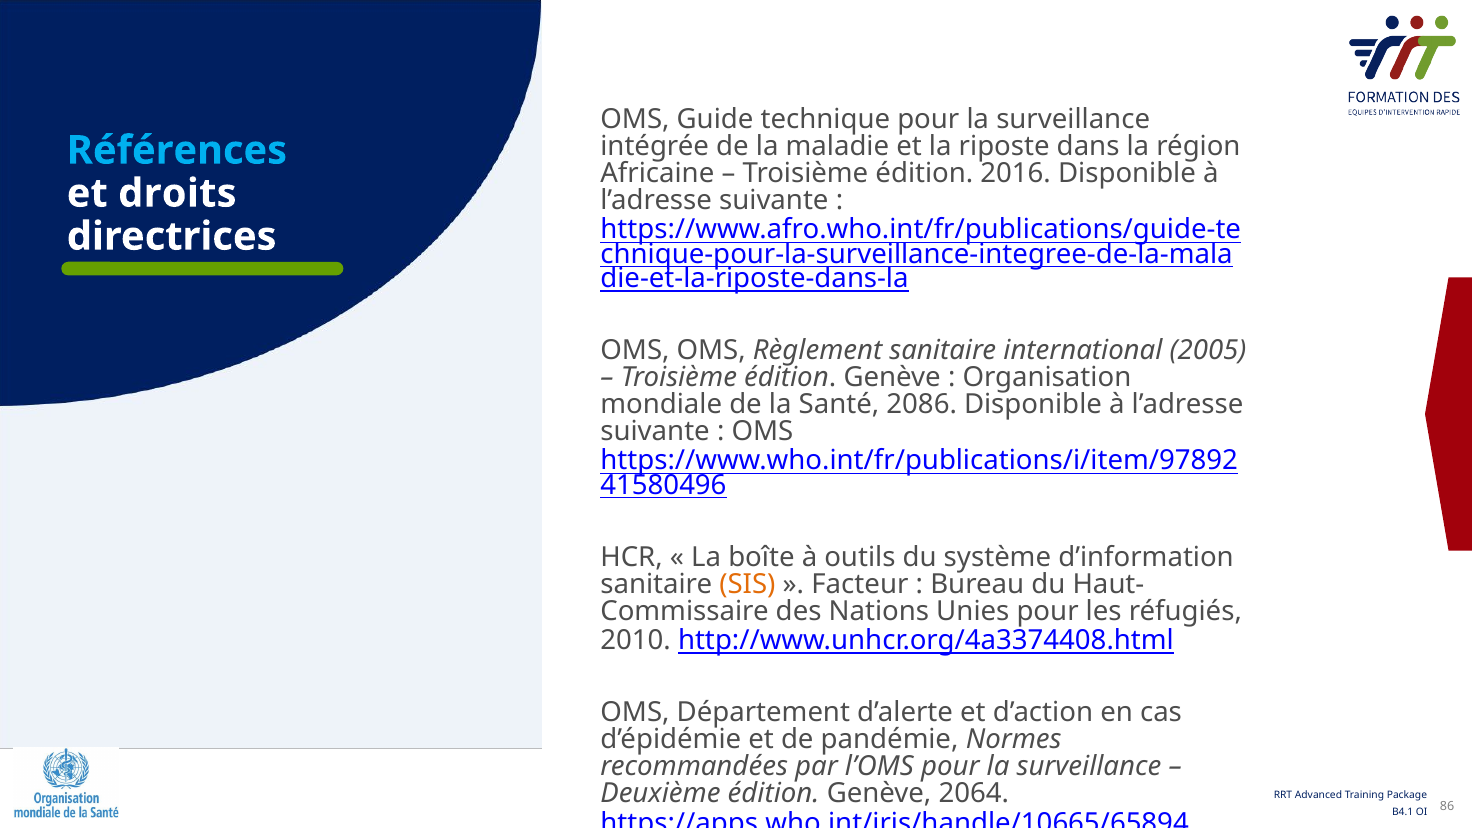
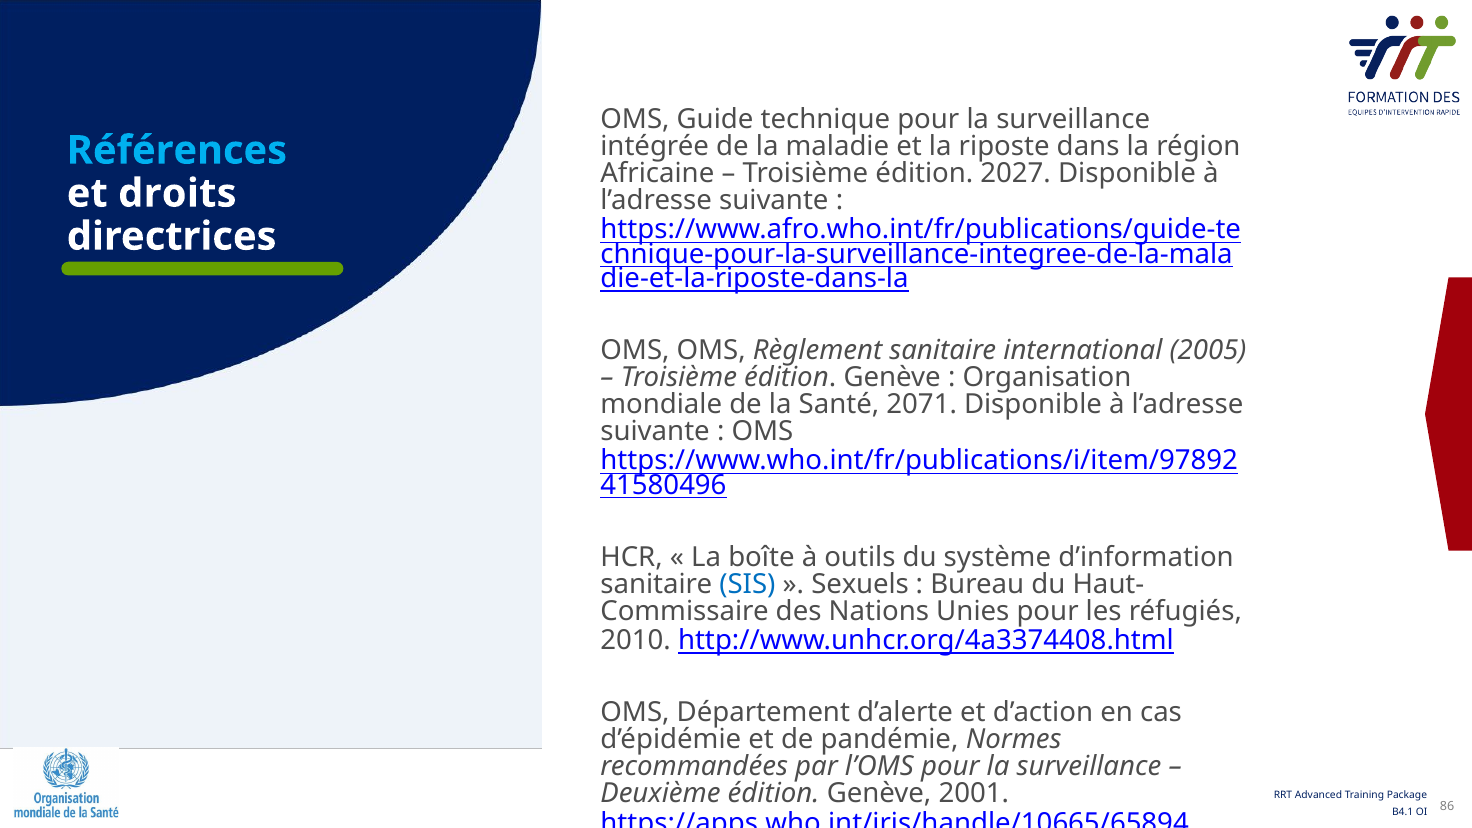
2016: 2016 -> 2027 (1016, 173)
2086: 2086 -> 2071 (922, 404)
SIS colour: orange -> blue (747, 584)
Facteur: Facteur -> Sexuels (860, 584)
2064: 2064 -> 2001 (974, 793)
